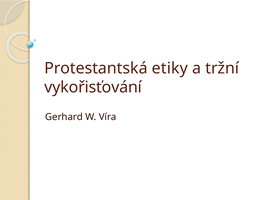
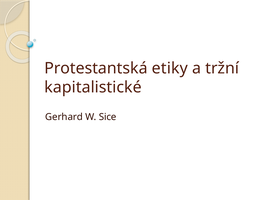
vykořisťování: vykořisťování -> kapitalistické (93, 87)
Víra: Víra -> Sice (108, 117)
